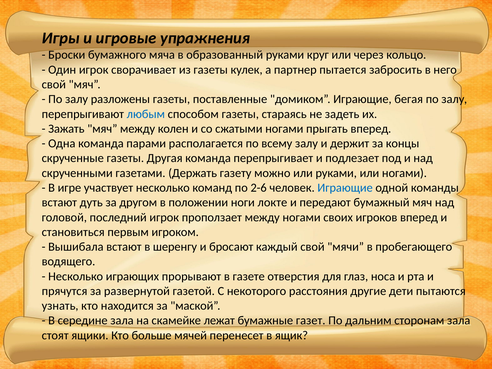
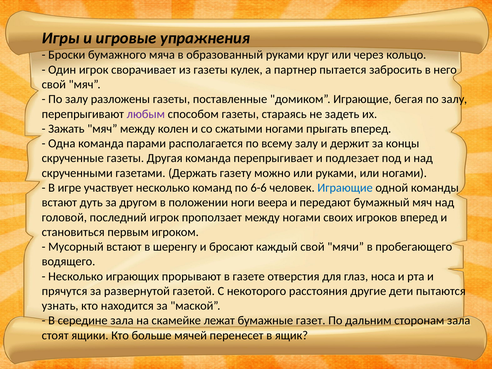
любым colour: blue -> purple (146, 114)
2-6: 2-6 -> 6-6 (259, 188)
локте: локте -> веера (273, 203)
Вышибала: Вышибала -> Мусорный (76, 247)
